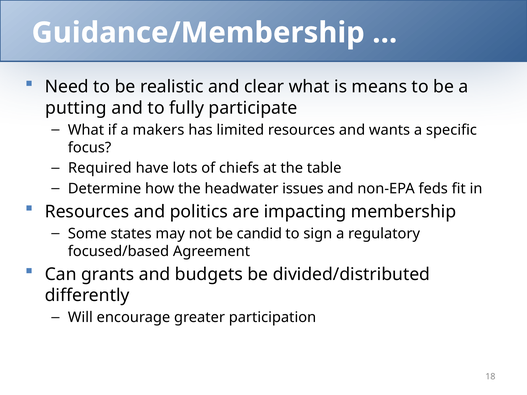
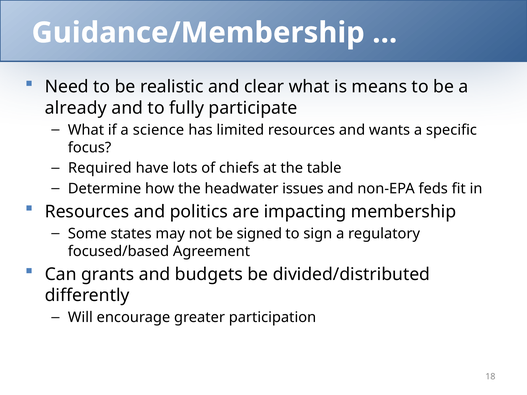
putting: putting -> already (76, 108)
makers: makers -> science (158, 130)
candid: candid -> signed (259, 234)
